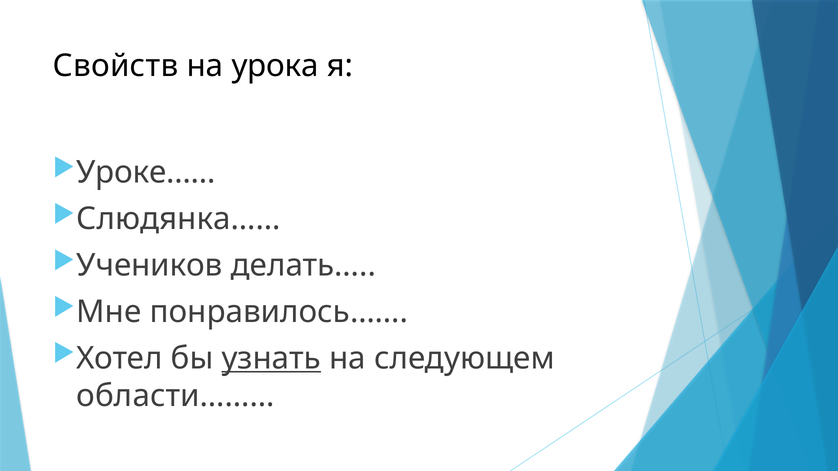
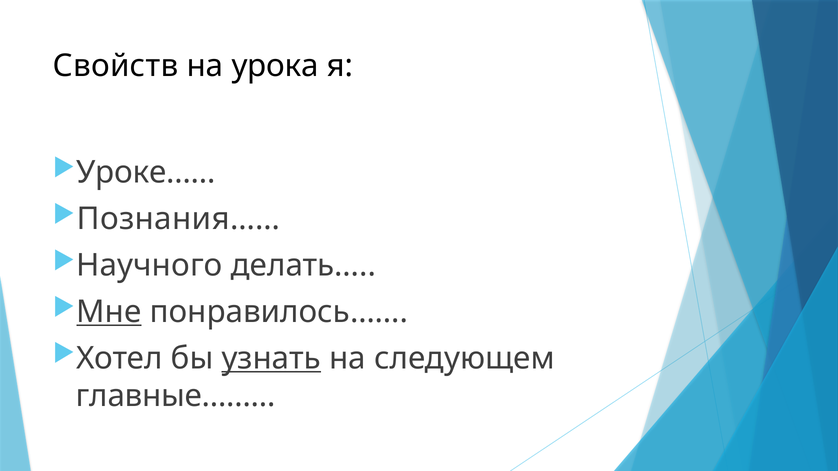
Слюдянка……: Слюдянка…… -> Познания…… (178, 219)
Учеников: Учеников -> Научного (149, 266)
Мне underline: none -> present (109, 312)
области………: области……… -> главные……… (176, 396)
